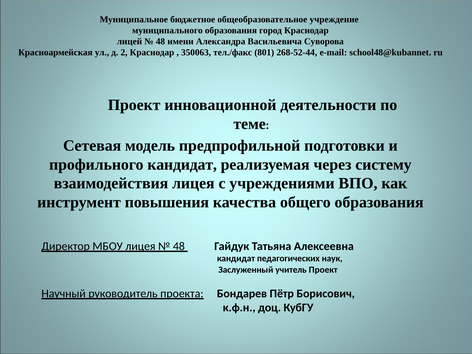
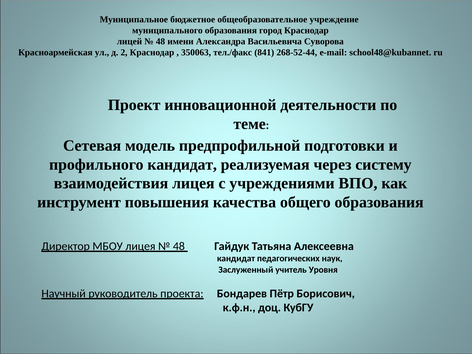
801: 801 -> 841 (264, 53)
учитель Проект: Проект -> Уровня (323, 270)
